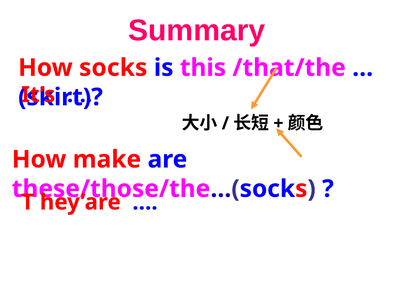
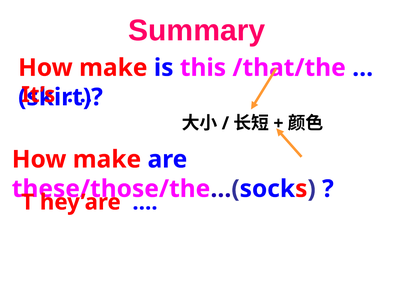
socks: socks -> make (113, 68)
